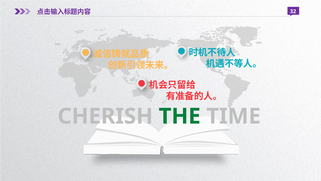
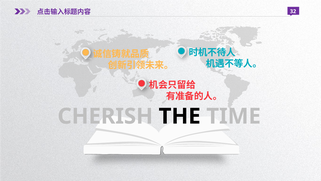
THE colour: green -> black (180, 116)
